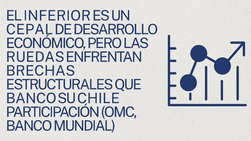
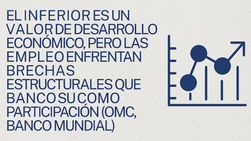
CEPAL: CEPAL -> VALOR (30, 30)
RUEDAS: RUEDAS -> EMPLEO (35, 57)
CHILE: CHILE -> COMO (99, 99)
